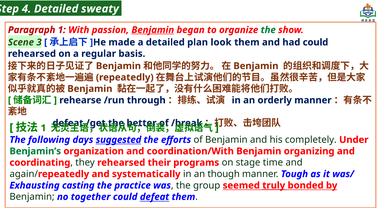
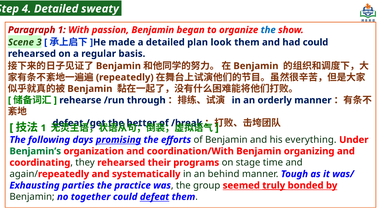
Benjamin underline: present -> none (153, 30)
the colour: green -> blue (268, 30)
suggested: suggested -> promising (118, 140)
completely: completely -> everything (311, 140)
though: though -> behind (224, 174)
casting: casting -> parties (78, 186)
